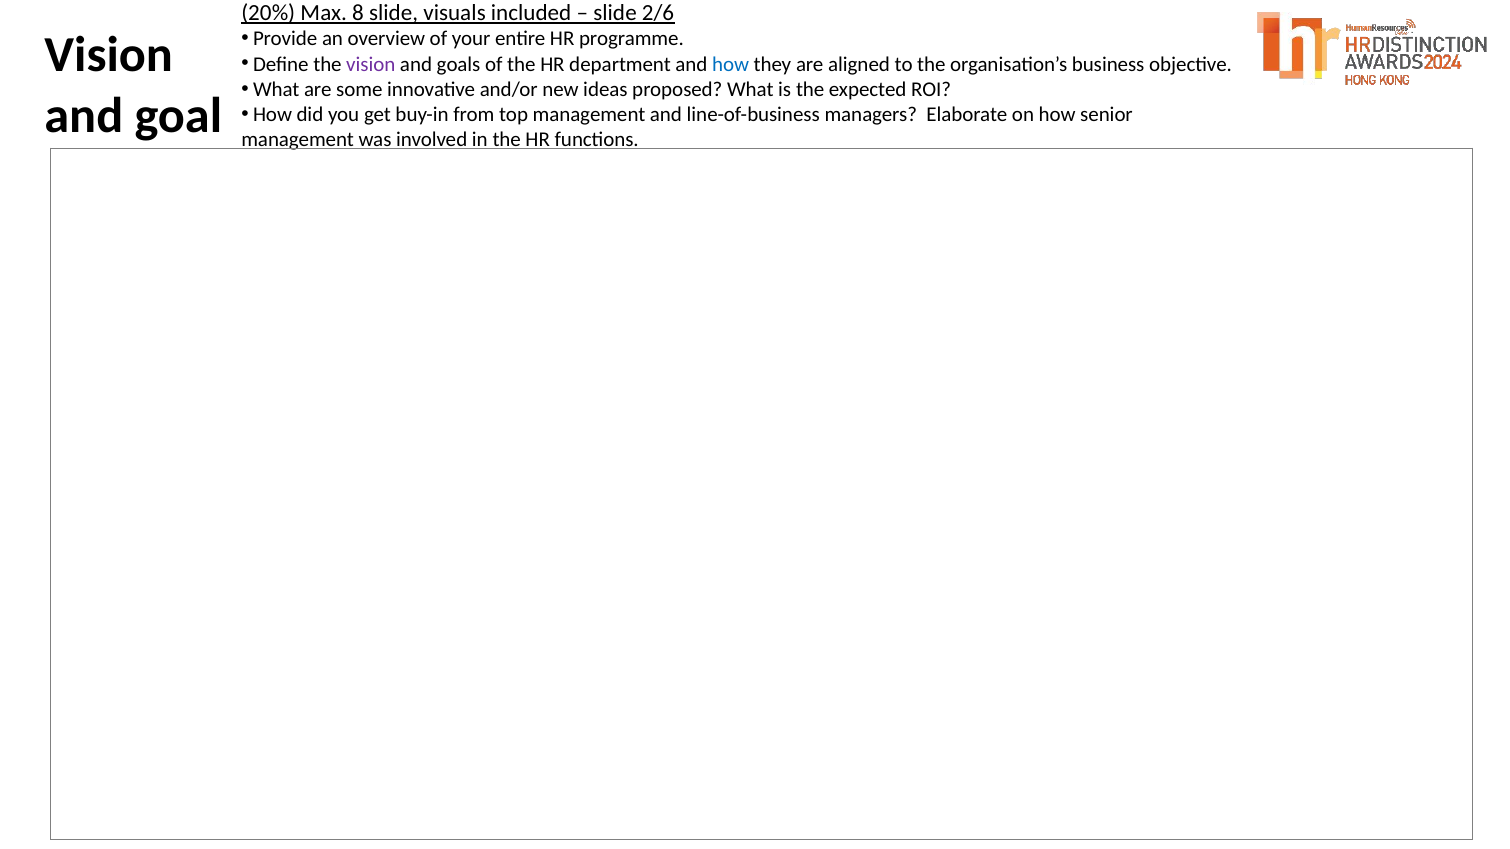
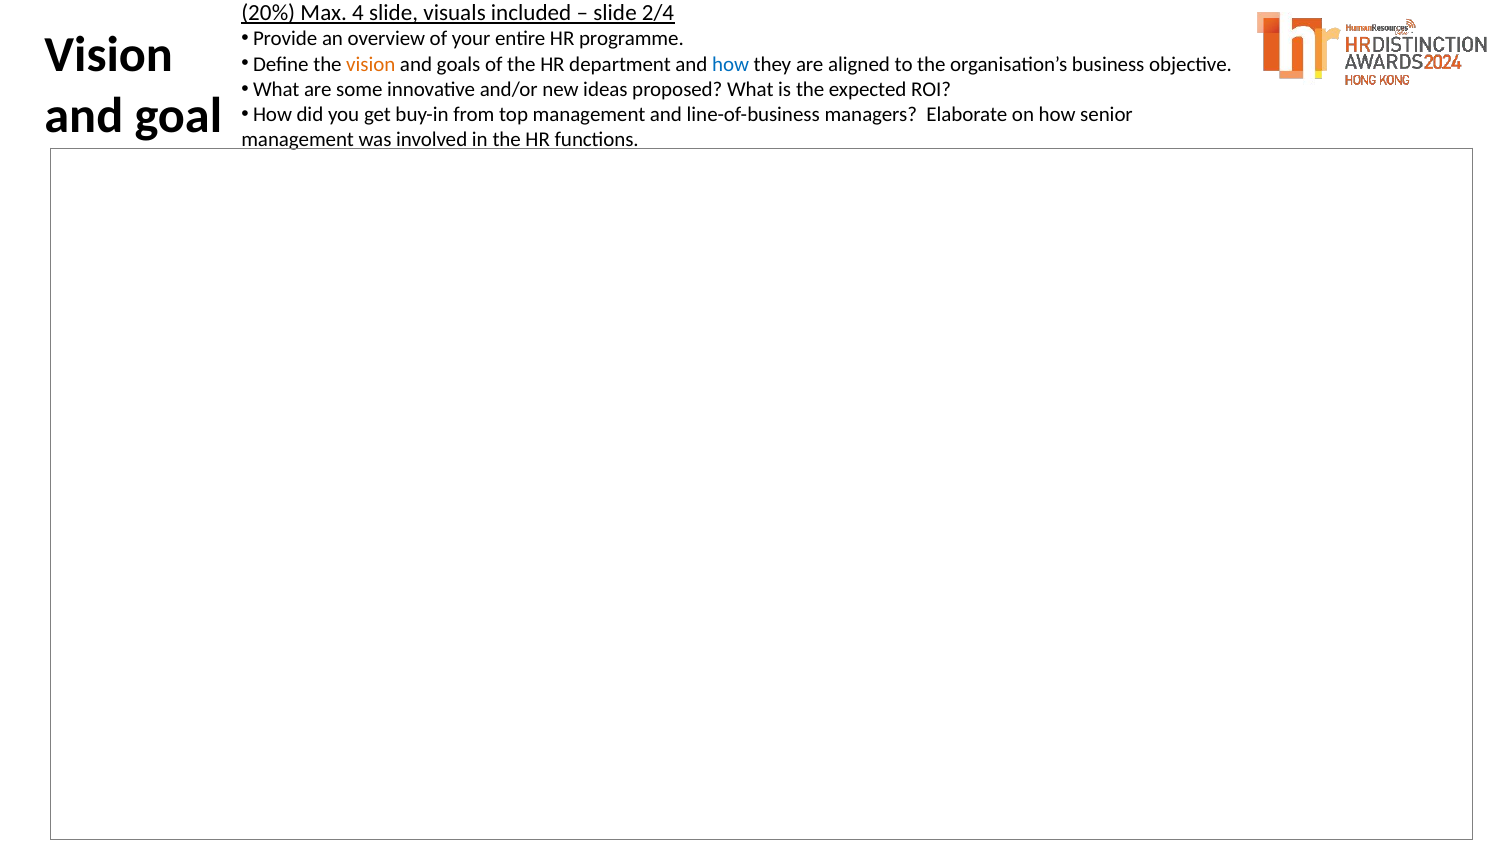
8: 8 -> 4 (358, 13)
2/6: 2/6 -> 2/4 (658, 13)
vision colour: purple -> orange (371, 64)
